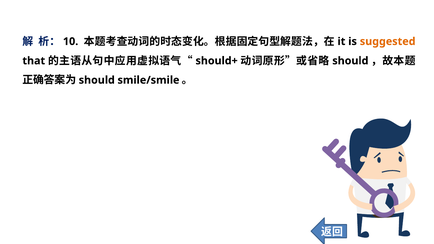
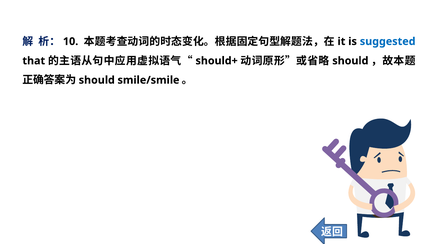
suggested colour: orange -> blue (388, 41)
